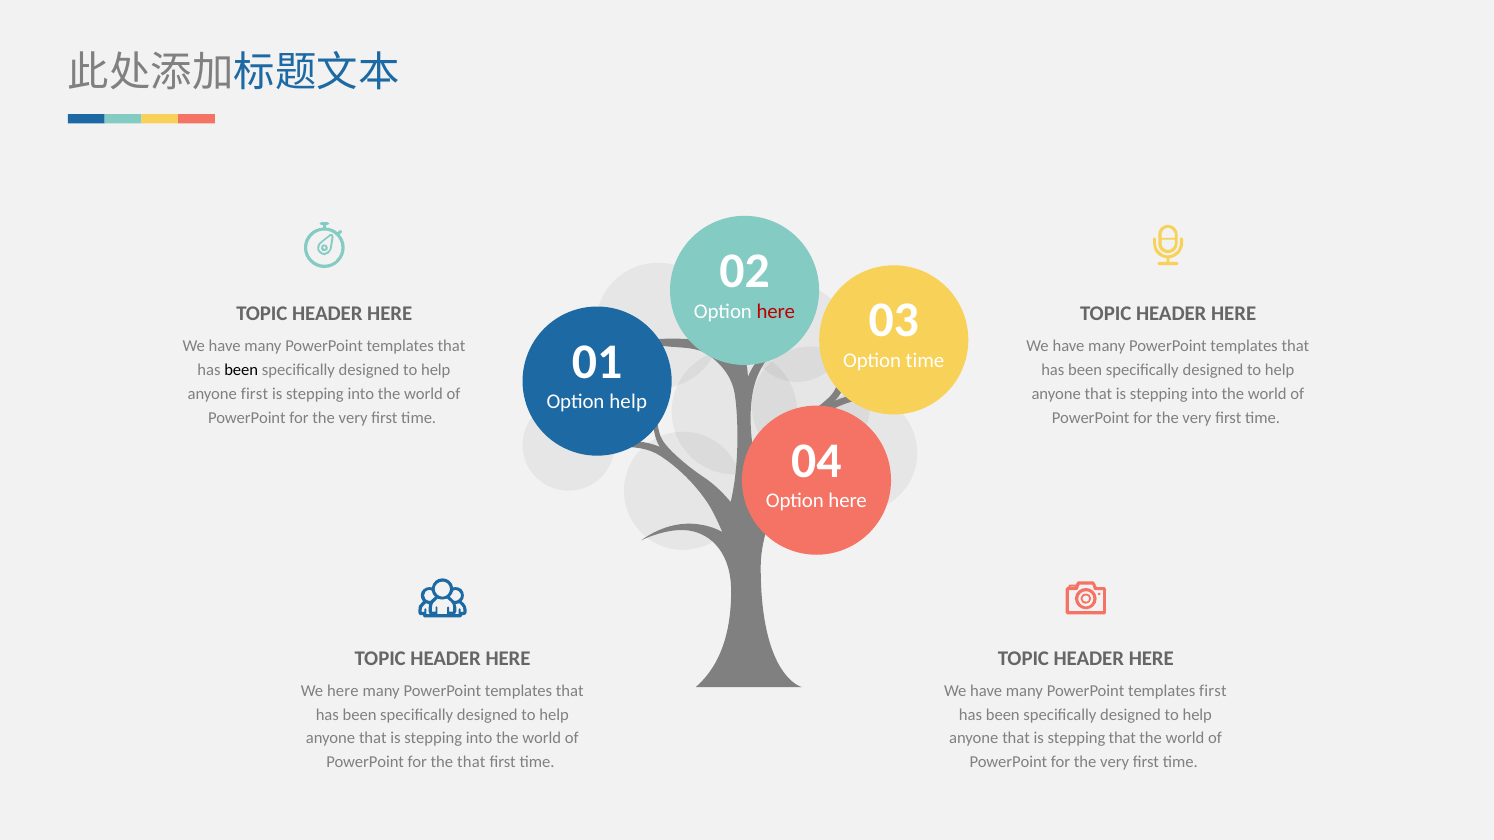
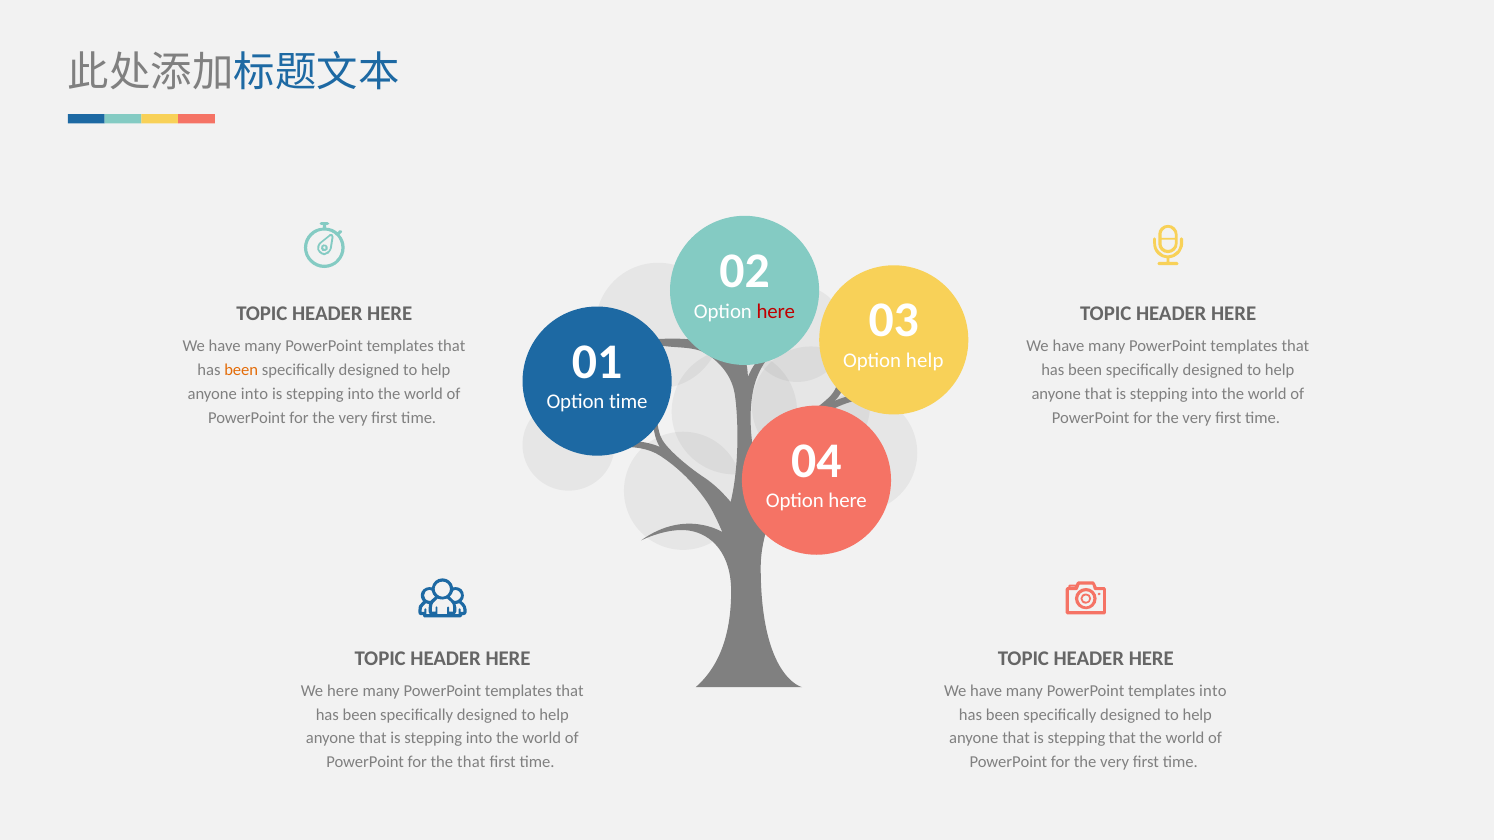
Option time: time -> help (925, 361)
been colour: black -> orange (241, 370)
anyone first: first -> into (254, 394)
Option help: help -> time (628, 402)
templates first: first -> into (1213, 691)
